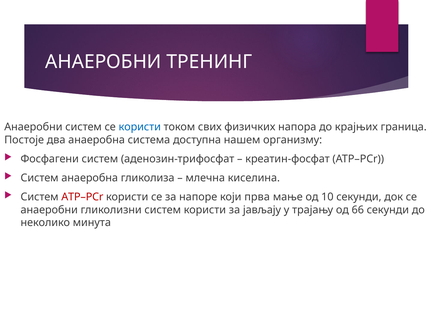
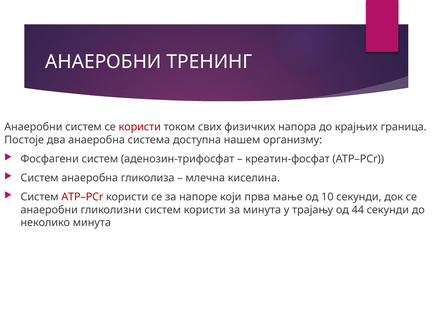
користи colour: blue -> red (140, 127)
за јављају: јављају -> минута (262, 210)
66: 66 -> 44 (358, 210)
